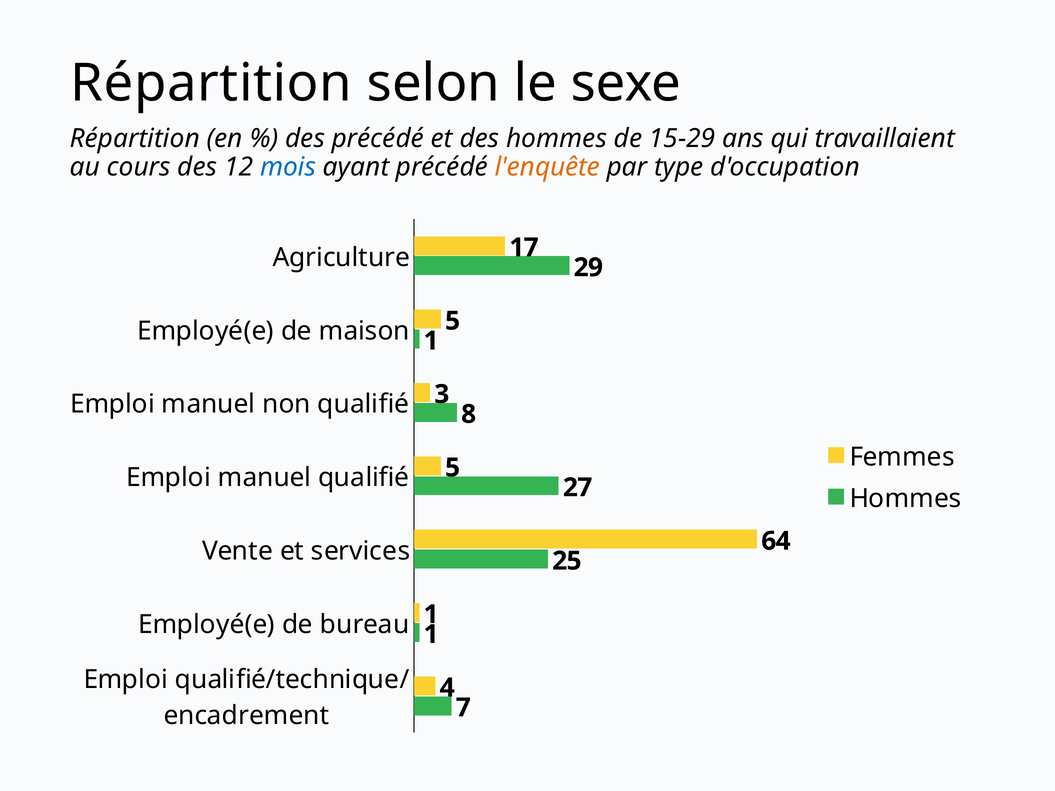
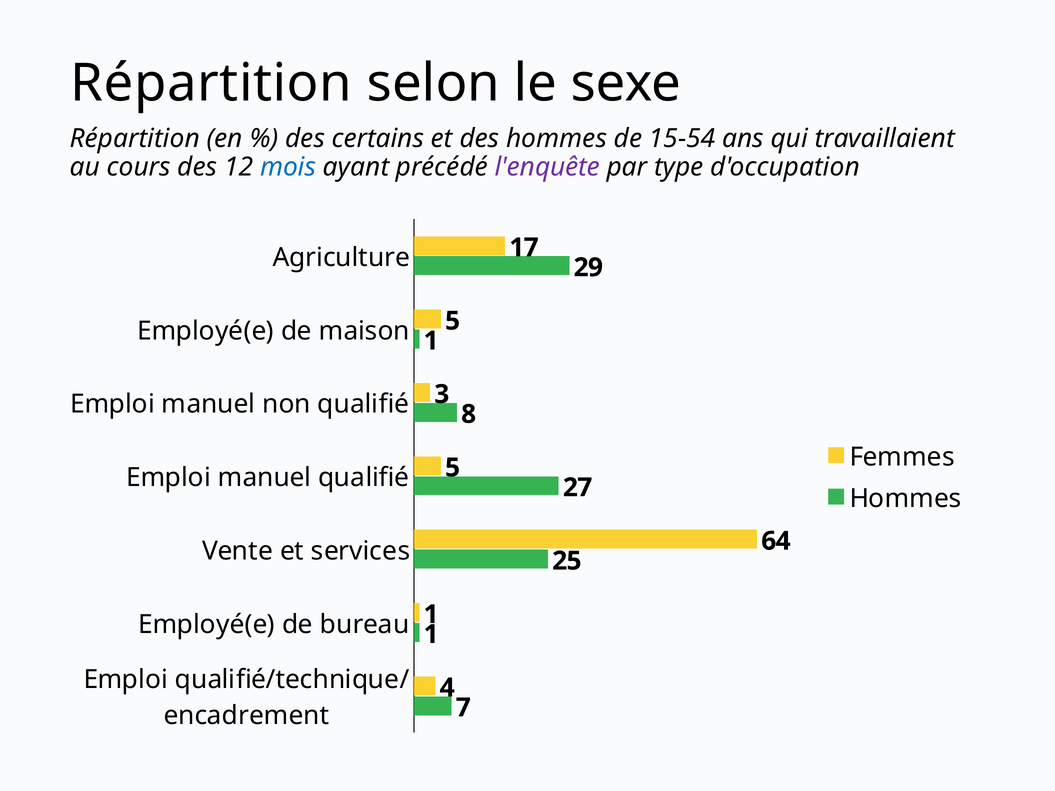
des précédé: précédé -> certains (378, 139)
15-29: 15-29 -> 15-54 (682, 139)
l'enquête colour: orange -> purple (547, 167)
